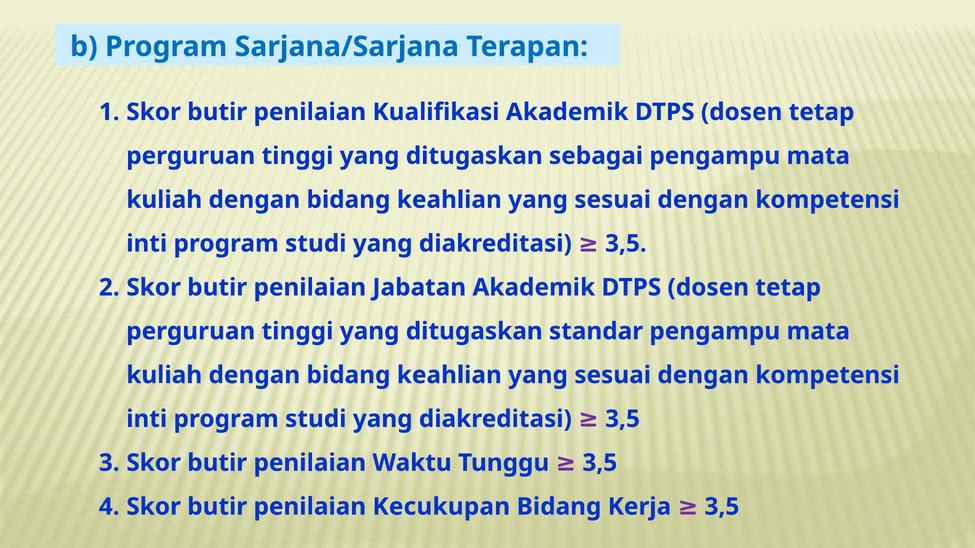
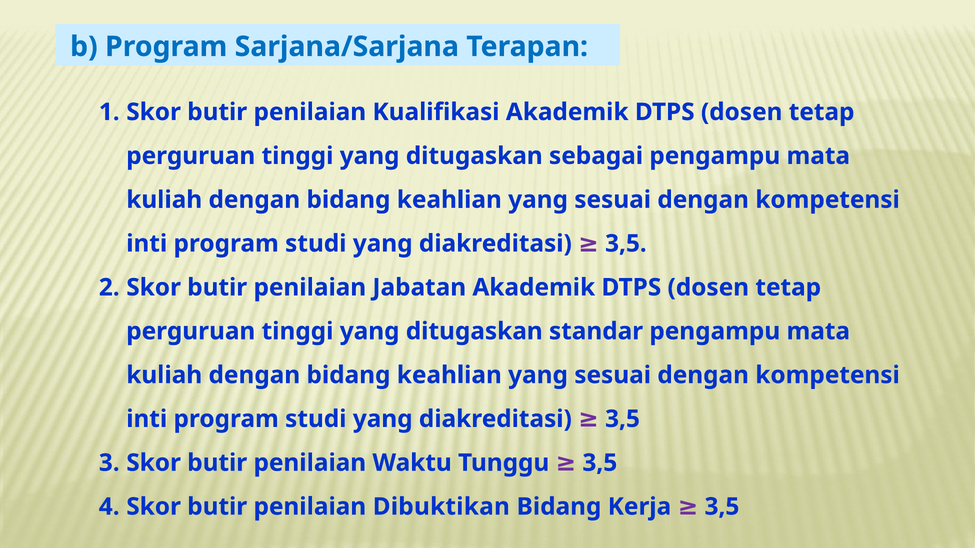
Kecukupan: Kecukupan -> Dibuktikan (441, 507)
